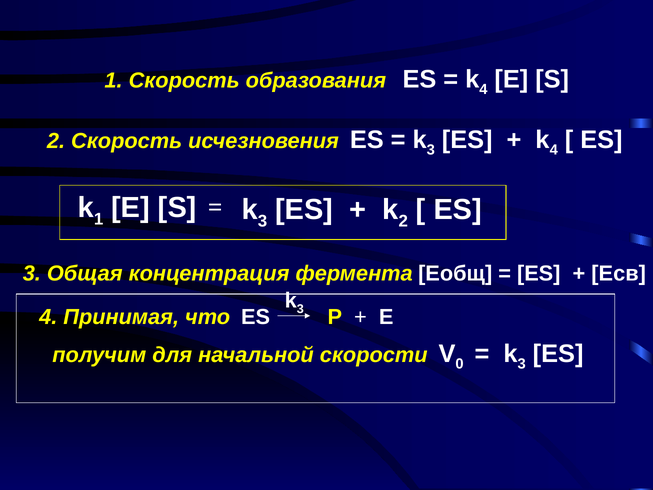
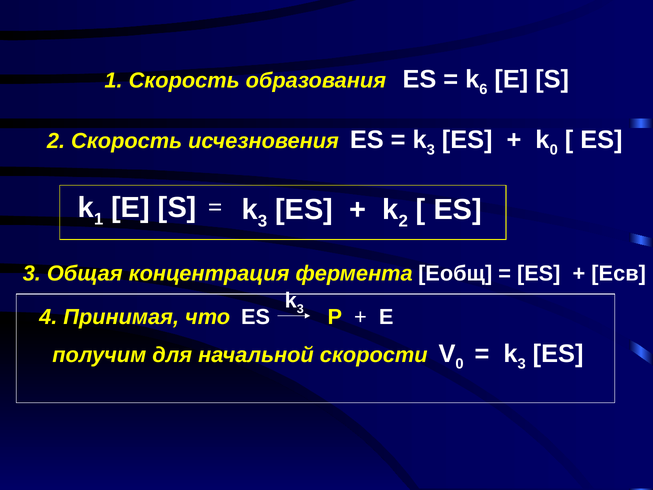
4: 4 -> 6 (483, 89)
4: 4 -> 0 (554, 150)
